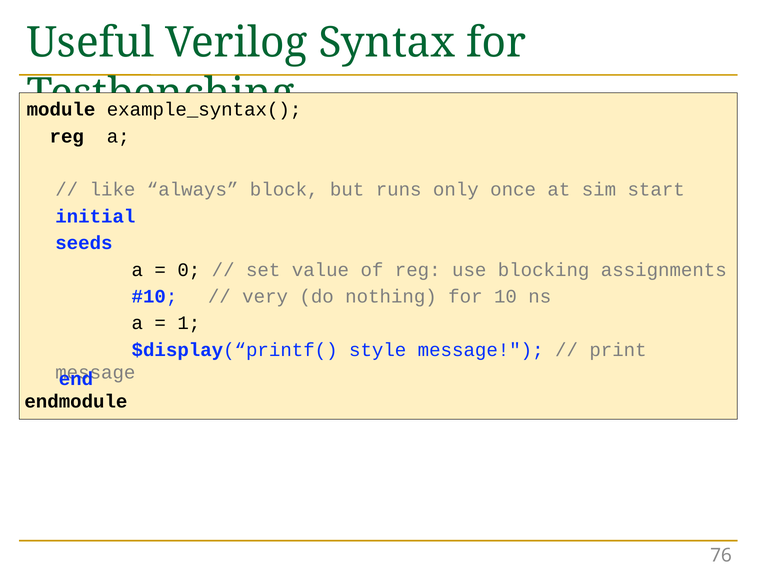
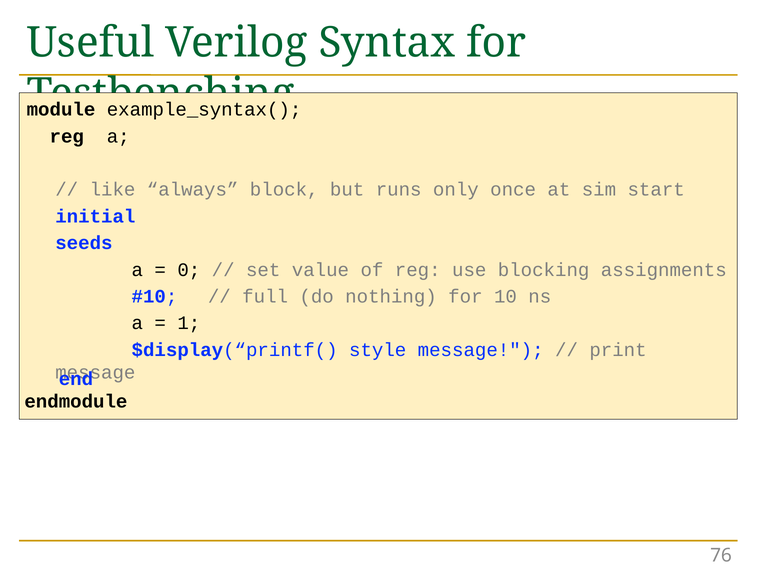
very: very -> full (265, 297)
